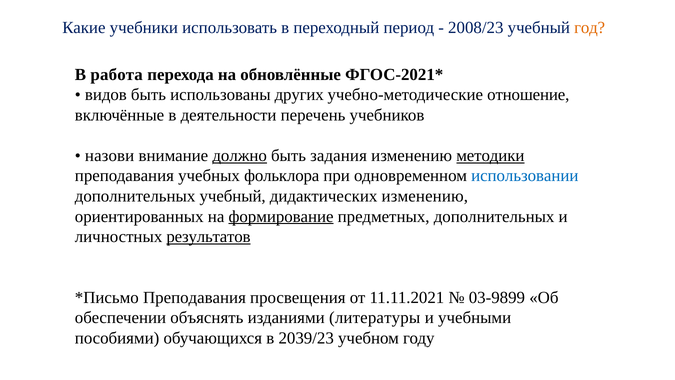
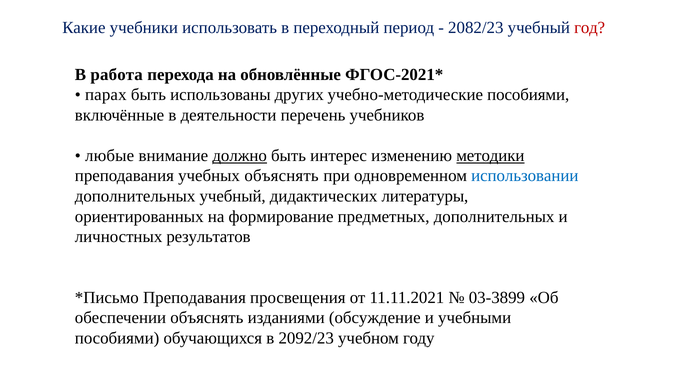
2008/23: 2008/23 -> 2082/23 (476, 28)
год colour: orange -> red (590, 28)
видов: видов -> парах (106, 95)
учебно-методические отношение: отношение -> пособиями (528, 95)
назови: назови -> любые (110, 156)
задания: задания -> интерес (339, 156)
учебных фольклора: фольклора -> объяснять (282, 176)
дидактических изменению: изменению -> литературы (425, 196)
формирование underline: present -> none (281, 216)
результатов underline: present -> none (209, 237)
03-9899: 03-9899 -> 03-3899 (497, 297)
литературы: литературы -> обсуждение (375, 318)
2039/23: 2039/23 -> 2092/23 (306, 338)
